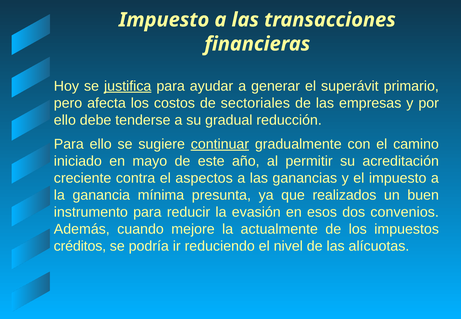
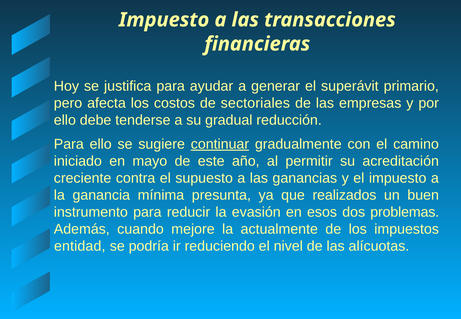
justifica underline: present -> none (128, 86)
aspectos: aspectos -> supuesto (204, 178)
convenios: convenios -> problemas (405, 212)
créditos: créditos -> entidad (80, 246)
